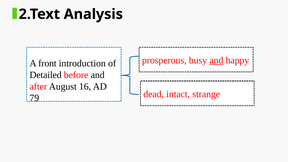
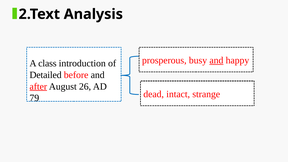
front: front -> class (47, 63)
after underline: none -> present (38, 86)
16: 16 -> 26 (85, 86)
